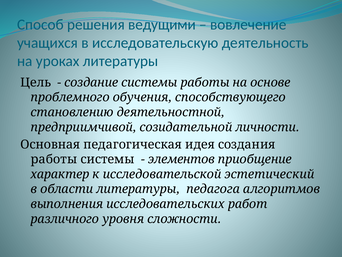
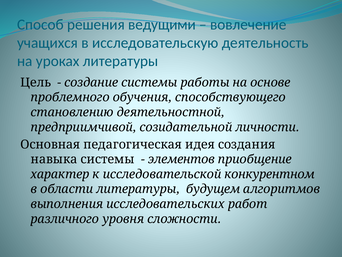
работы: работы -> навыка (54, 159)
эстетический: эстетический -> конкурентном (270, 174)
педагога: педагога -> будущем (213, 189)
